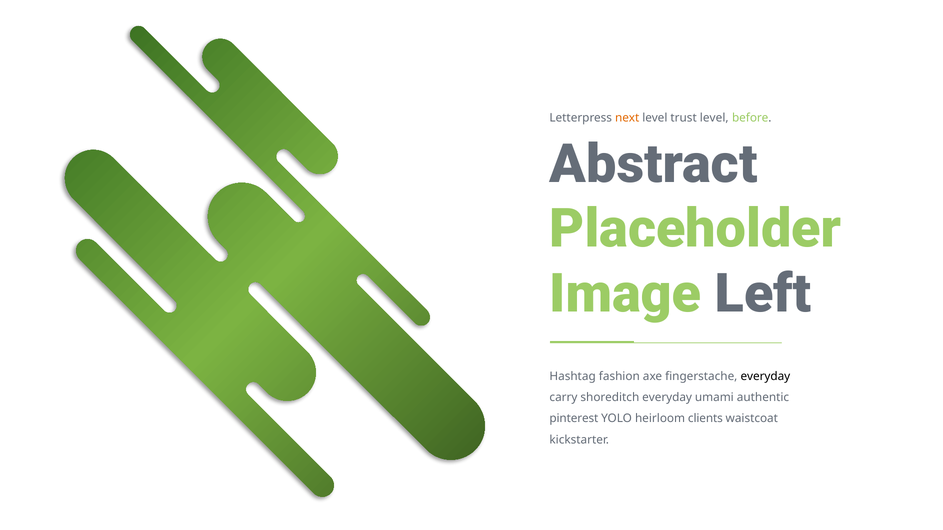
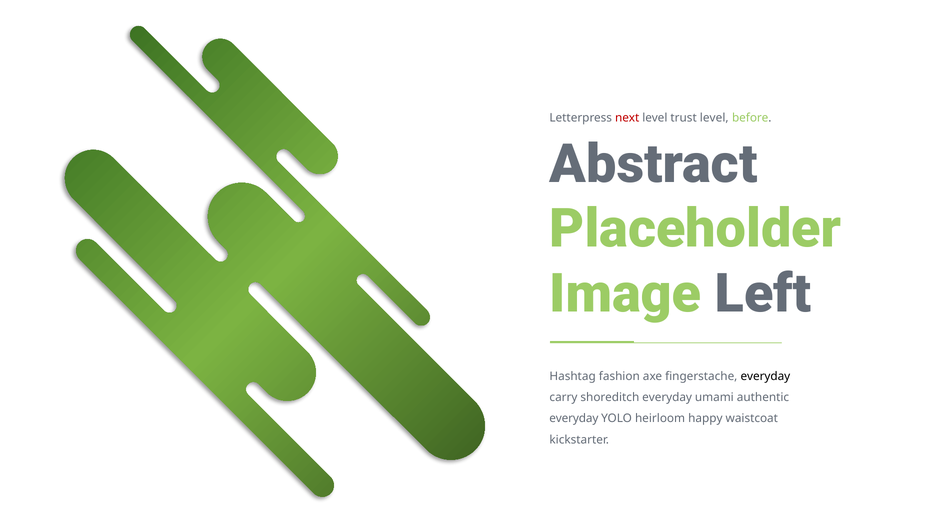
next colour: orange -> red (627, 118)
pinterest: pinterest -> everyday (574, 419)
clients: clients -> happy (705, 419)
